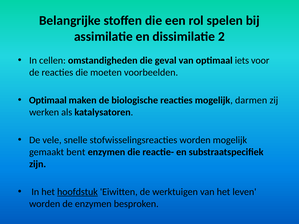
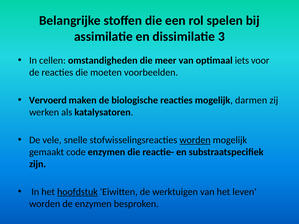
2: 2 -> 3 (221, 37)
geval: geval -> meer (166, 61)
Optimaal: Optimaal -> Vervoerd (48, 100)
worden underline: none -> present (195, 140)
bent: bent -> code (76, 152)
